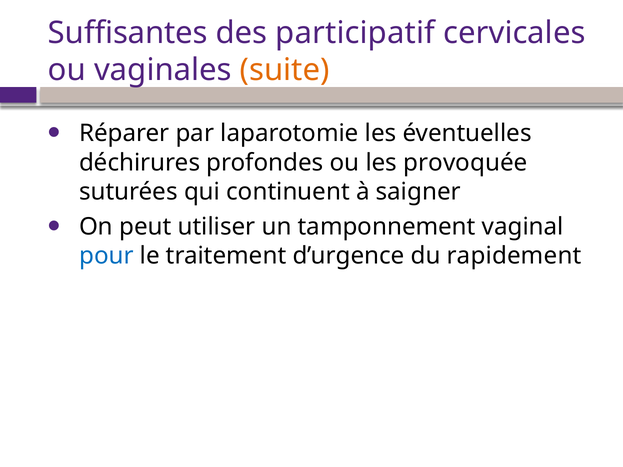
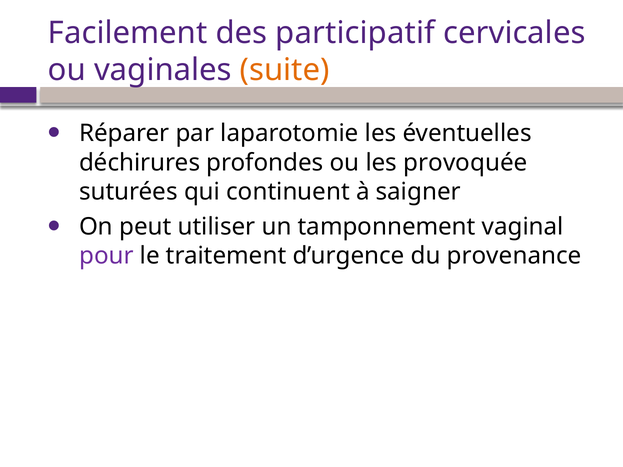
Suffisantes: Suffisantes -> Facilement (128, 33)
pour colour: blue -> purple (106, 256)
rapidement: rapidement -> provenance (514, 256)
